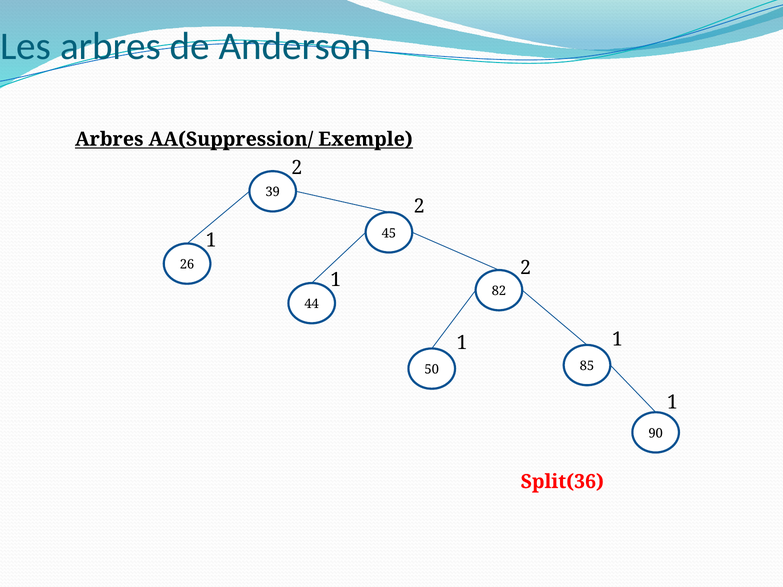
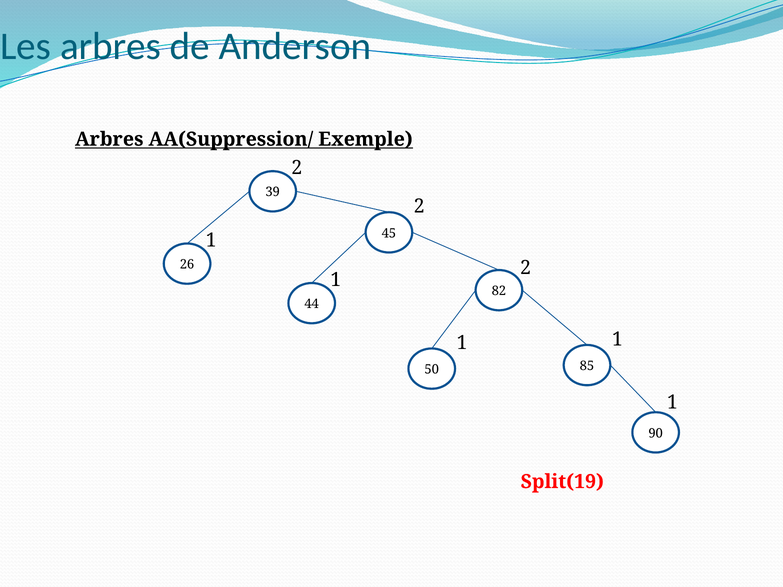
Split(36: Split(36 -> Split(19 (562, 482)
